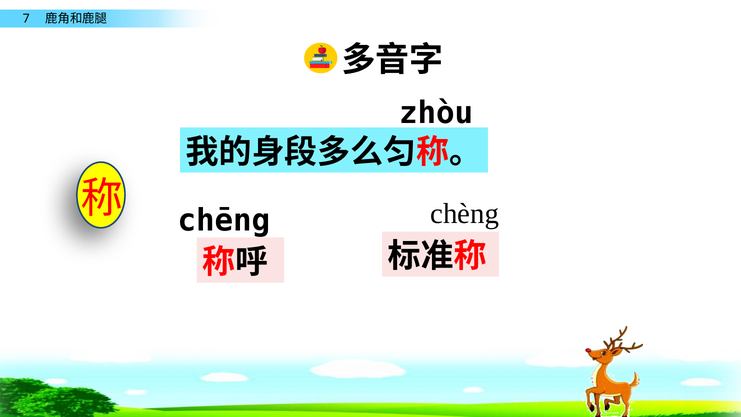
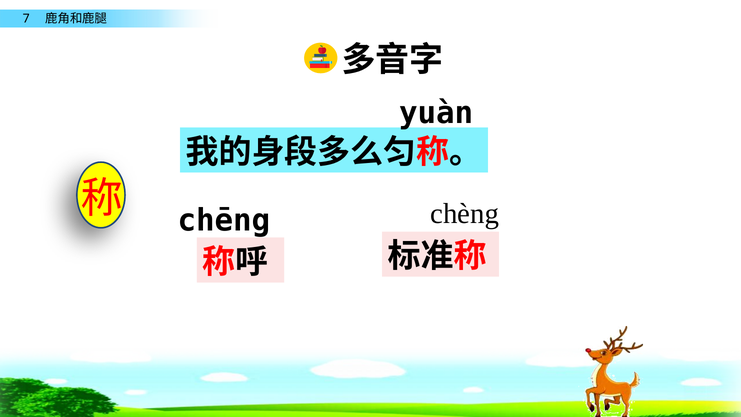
zhòu: zhòu -> yuàn (436, 113)
